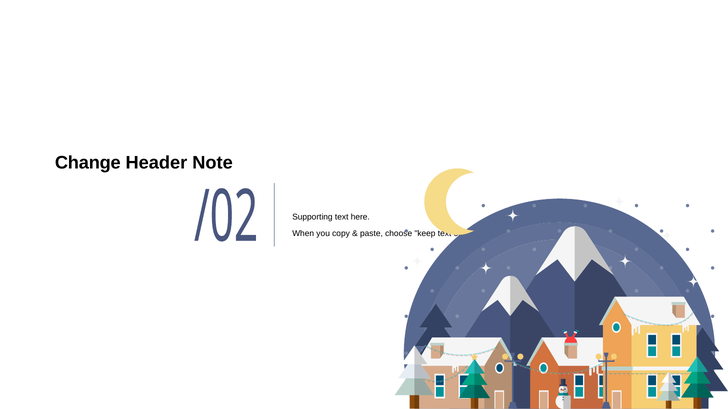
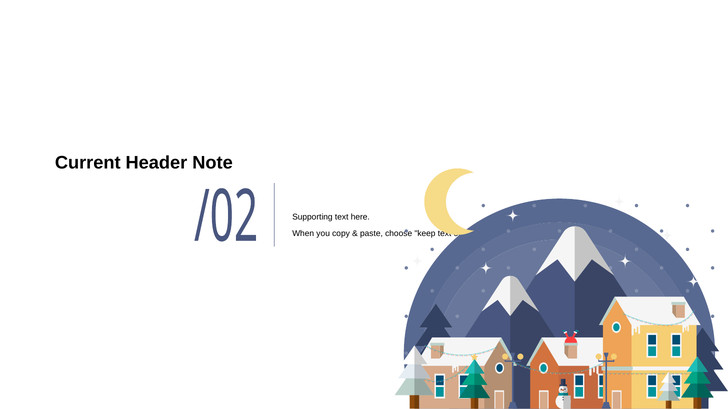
Change: Change -> Current (88, 163)
